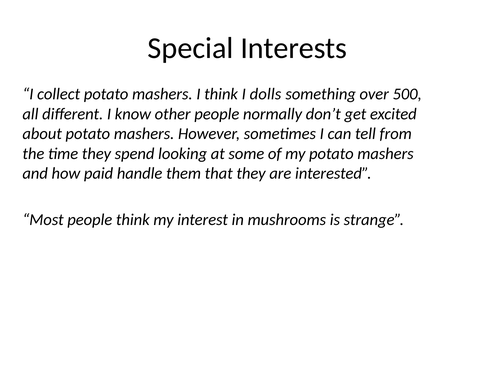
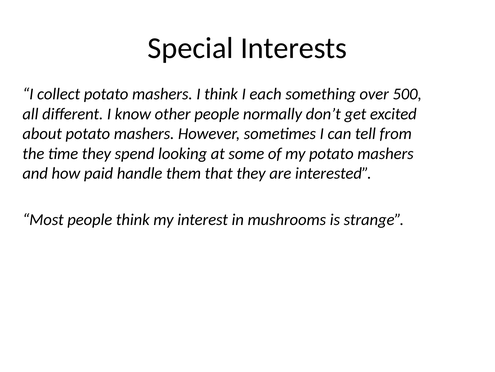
dolls: dolls -> each (266, 94)
